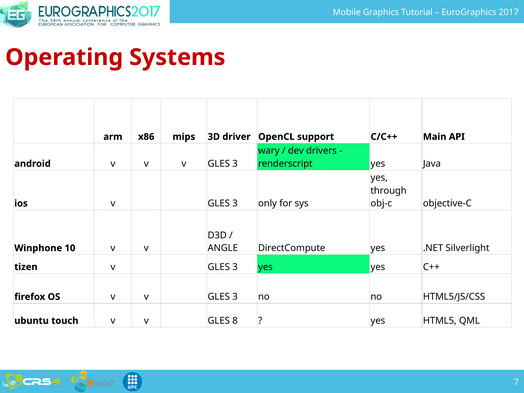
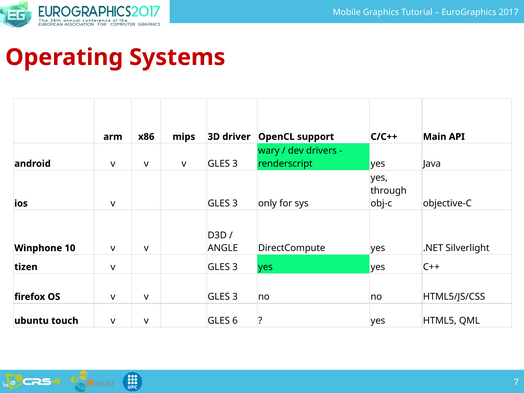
8: 8 -> 6 (235, 321)
